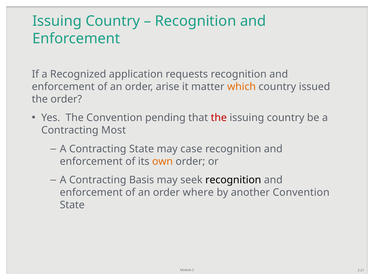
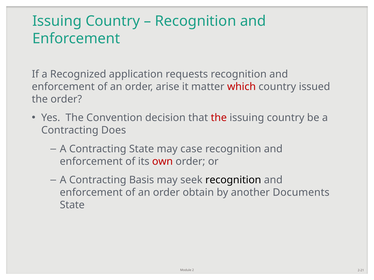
which colour: orange -> red (242, 87)
pending: pending -> decision (165, 118)
Most: Most -> Does (114, 130)
own colour: orange -> red (162, 162)
where: where -> obtain (198, 193)
another Convention: Convention -> Documents (301, 193)
